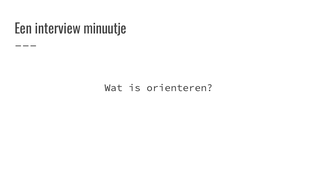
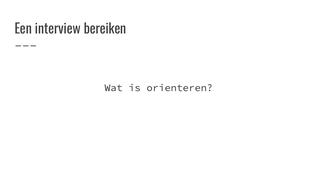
minuutje: minuutje -> bereiken (105, 29)
